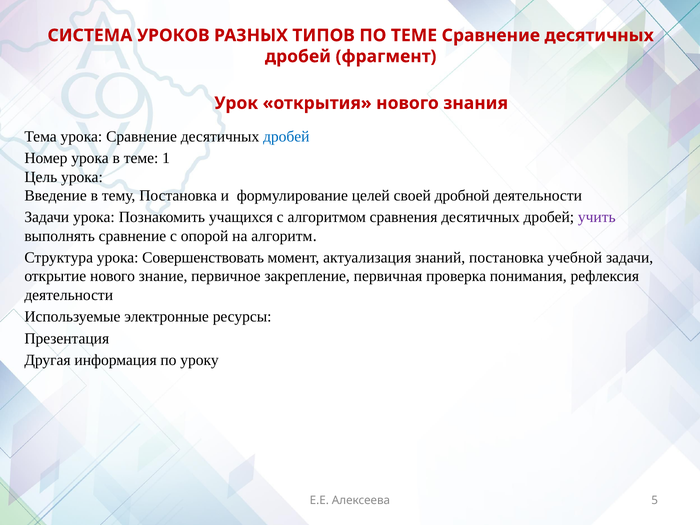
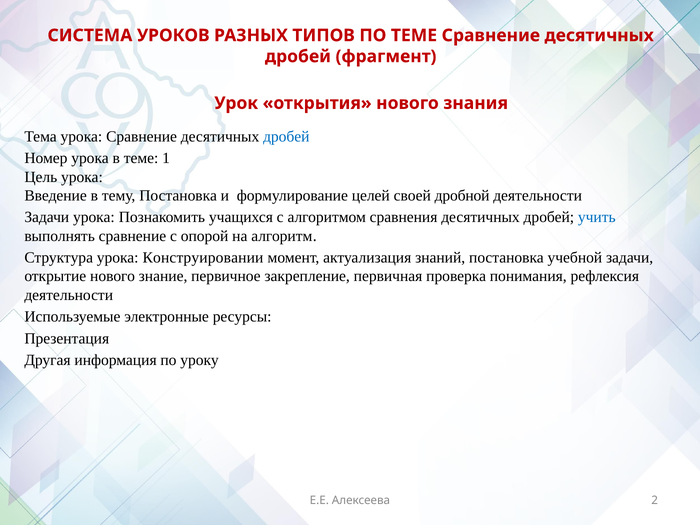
учить colour: purple -> blue (597, 217)
Совершенствовать: Совершенствовать -> Конструировании (203, 258)
5: 5 -> 2 (655, 500)
